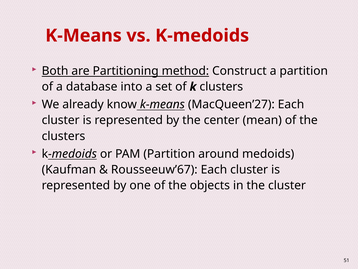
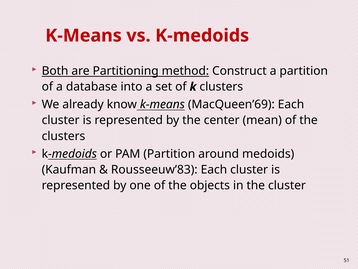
MacQueen’27: MacQueen’27 -> MacQueen’69 (231, 104)
Rousseeuw’67: Rousseeuw’67 -> Rousseeuw’83 (154, 169)
